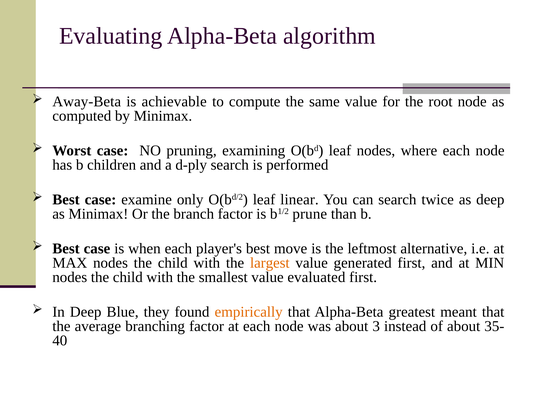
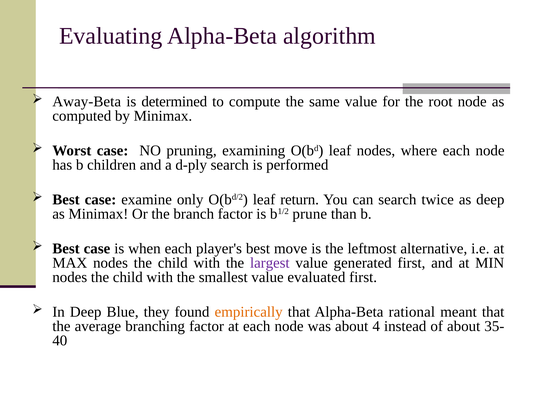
achievable: achievable -> determined (174, 102)
linear: linear -> return (300, 199)
largest colour: orange -> purple (270, 263)
greatest: greatest -> rational (412, 312)
3: 3 -> 4 (376, 326)
